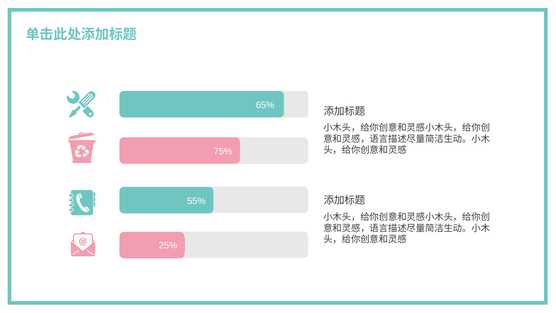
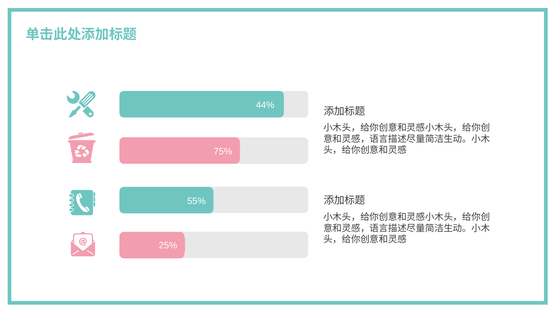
65%: 65% -> 44% (265, 105)
